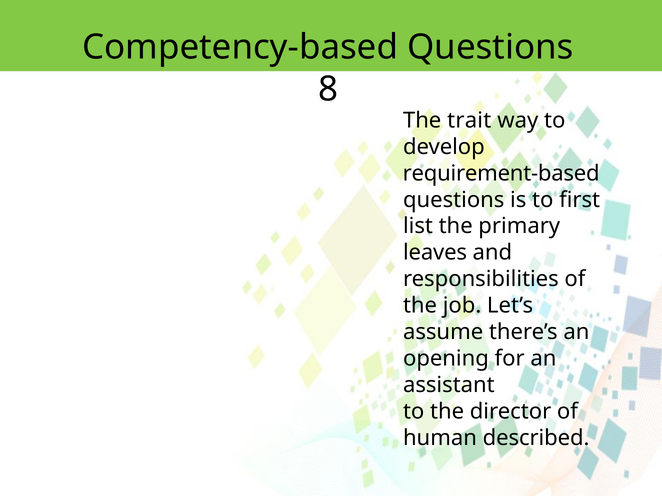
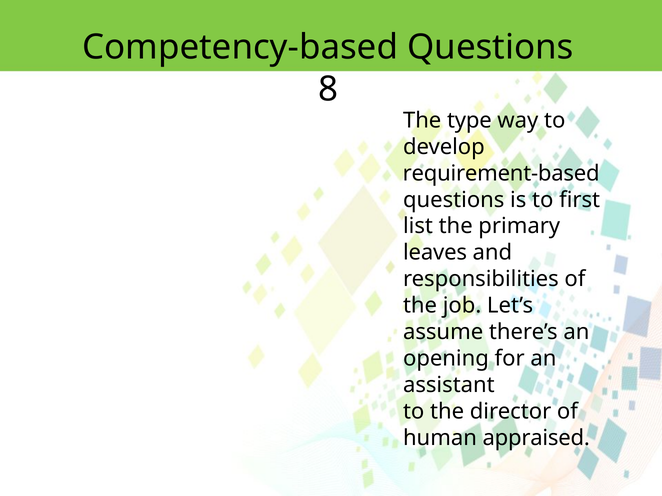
trait: trait -> type (469, 121)
described: described -> appraised (536, 438)
